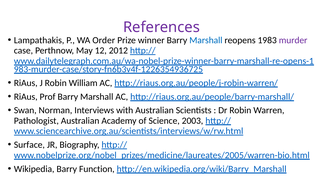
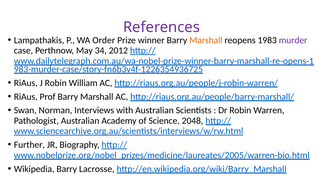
Marshall colour: blue -> orange (206, 40)
12: 12 -> 34 (101, 50)
2003: 2003 -> 2048 (193, 120)
Surface: Surface -> Further (29, 145)
Function: Function -> Lacrosse (97, 169)
